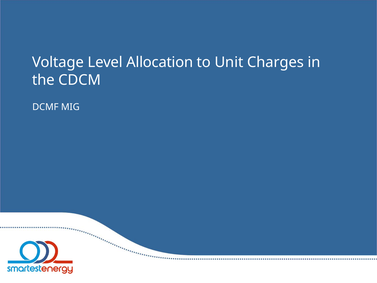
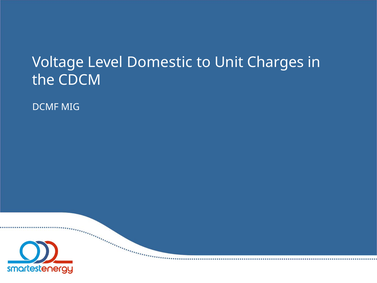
Allocation: Allocation -> Domestic (160, 62)
